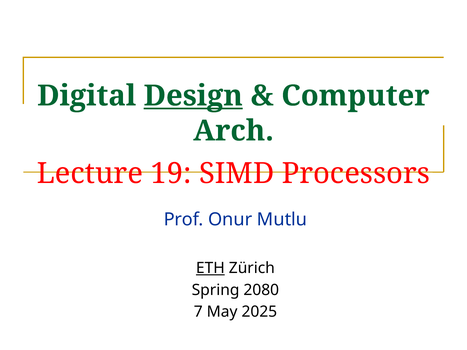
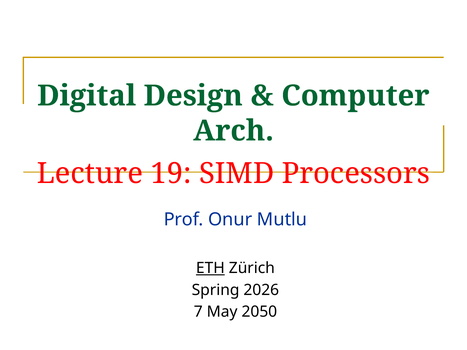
Design underline: present -> none (193, 96)
2080: 2080 -> 2026 (261, 290)
2025: 2025 -> 2050 (259, 312)
